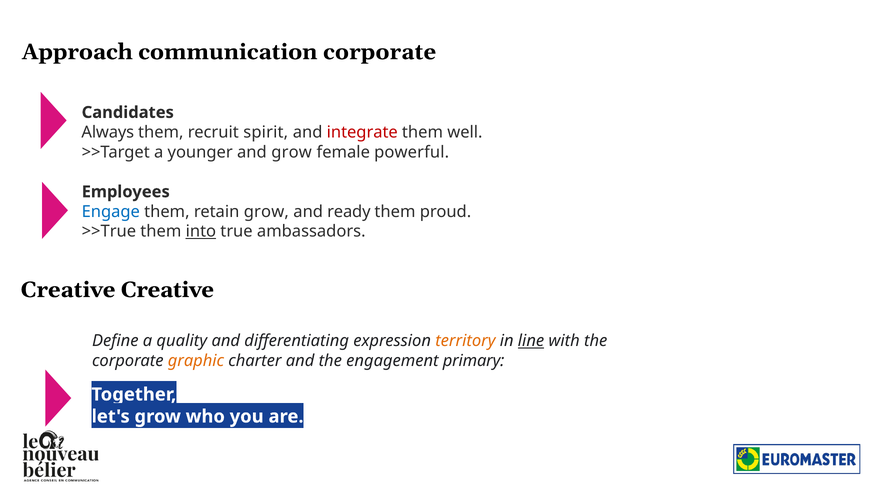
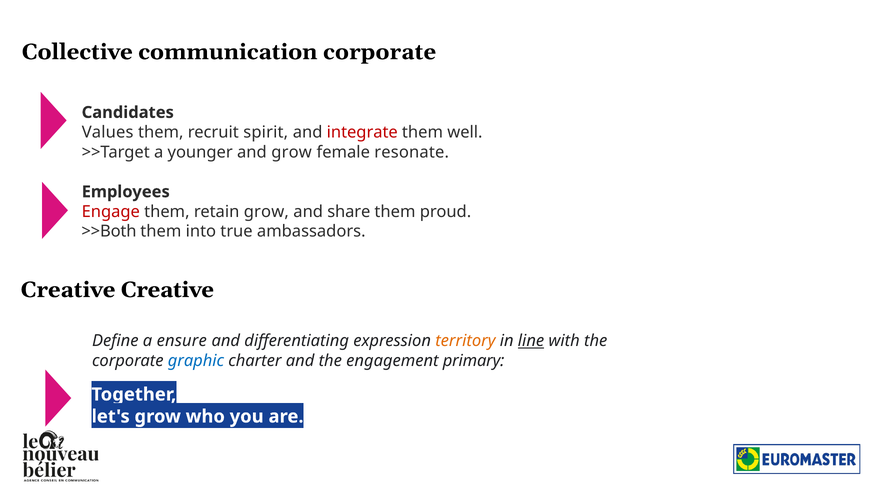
Approach: Approach -> Collective (77, 52)
Always: Always -> Values (108, 132)
powerful: powerful -> resonate (412, 152)
Engage colour: blue -> red (111, 212)
ready: ready -> share (349, 212)
>>True: >>True -> >>Both (109, 232)
into underline: present -> none (201, 232)
quality: quality -> ensure (182, 341)
graphic colour: orange -> blue (196, 361)
